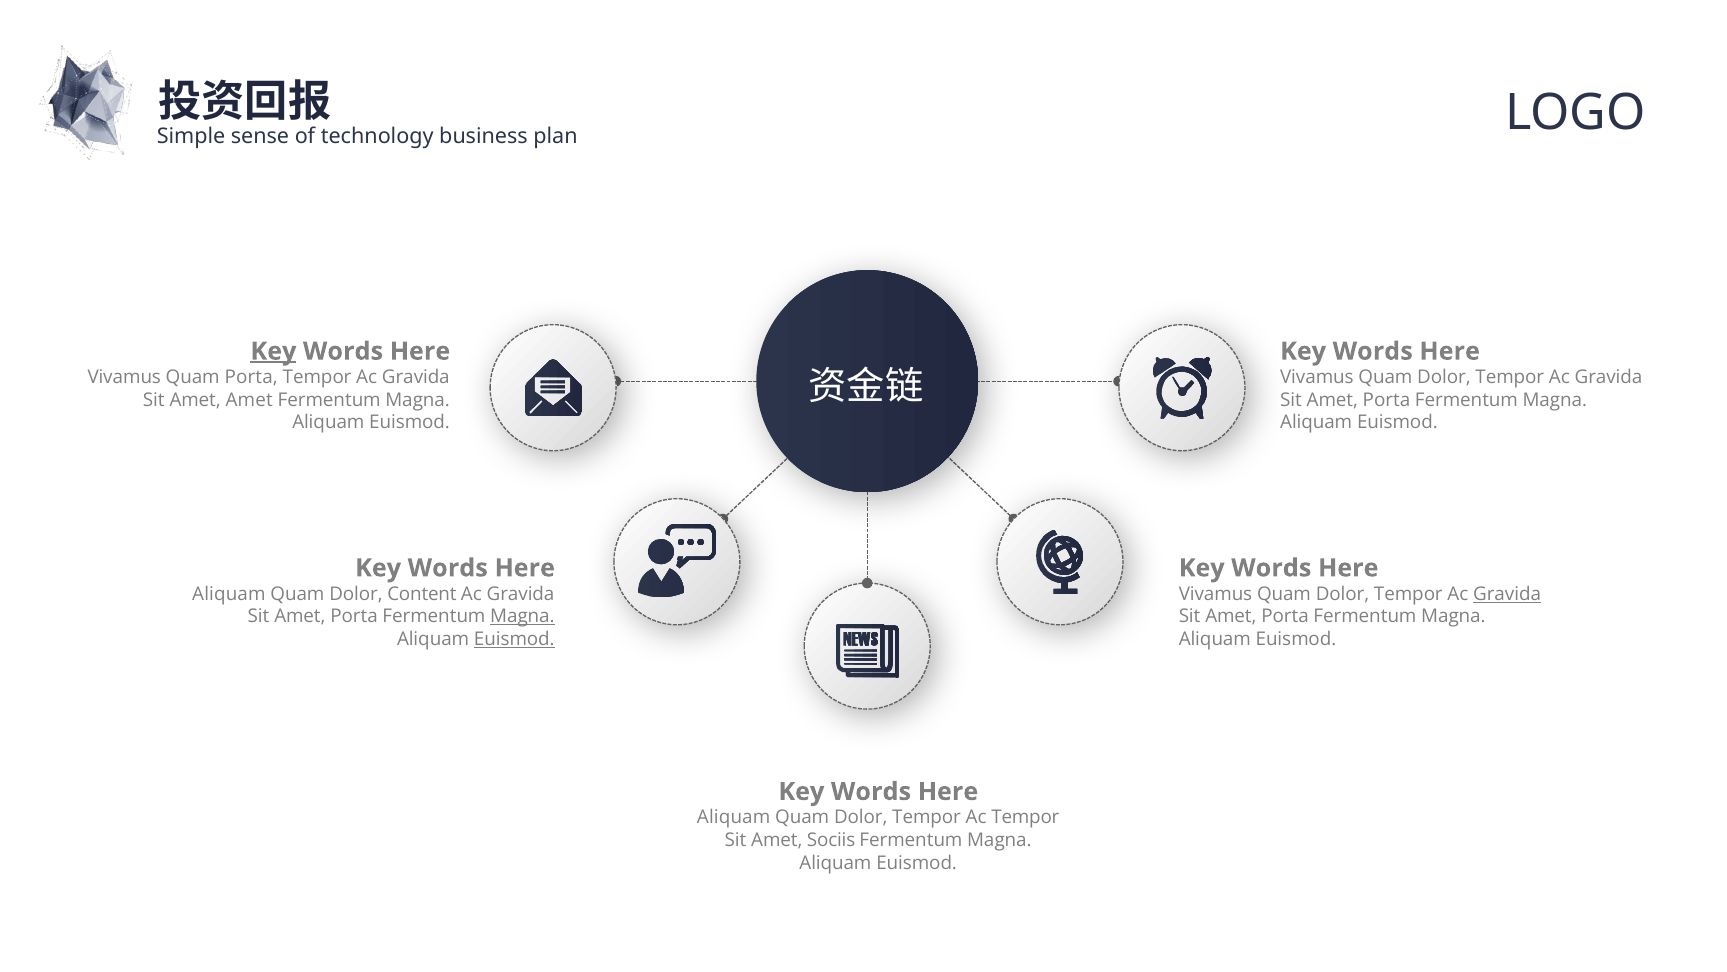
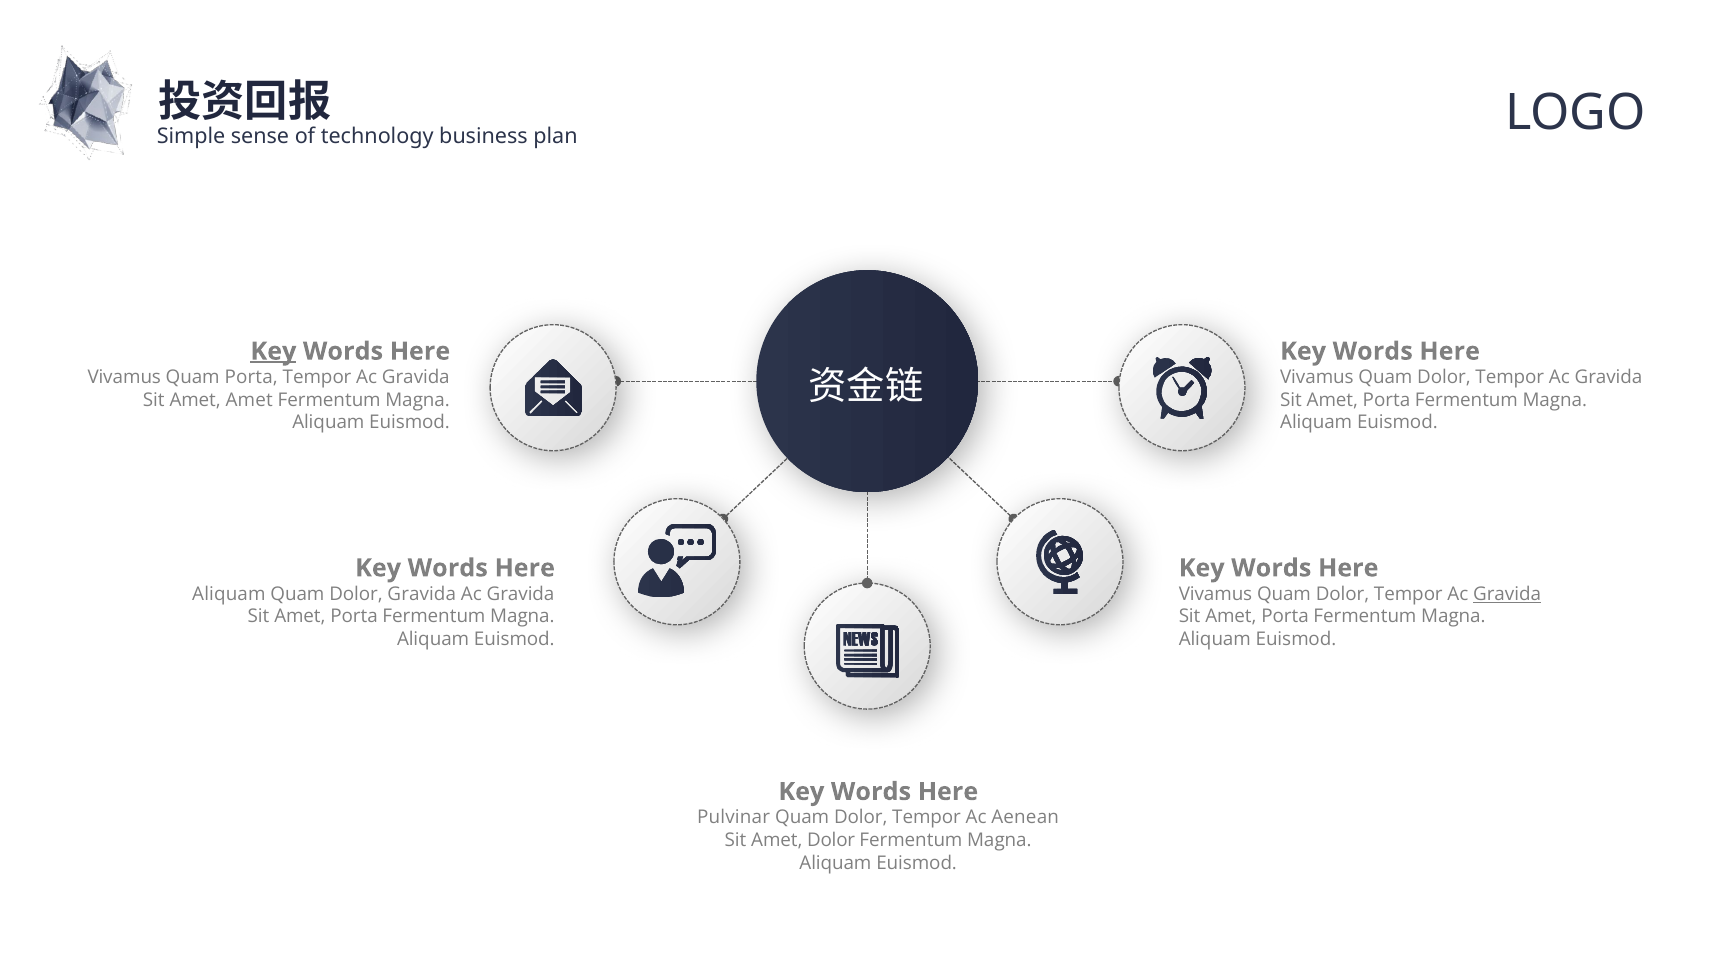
Dolor Content: Content -> Gravida (422, 594)
Magna underline: present -> none (522, 616)
Euismod underline: present -> none (514, 639)
Aliquam: Aliquam -> Pulvinar (734, 817)
Ac Tempor: Tempor -> Aenean (1025, 817)
Amet Sociis: Sociis -> Dolor (831, 840)
